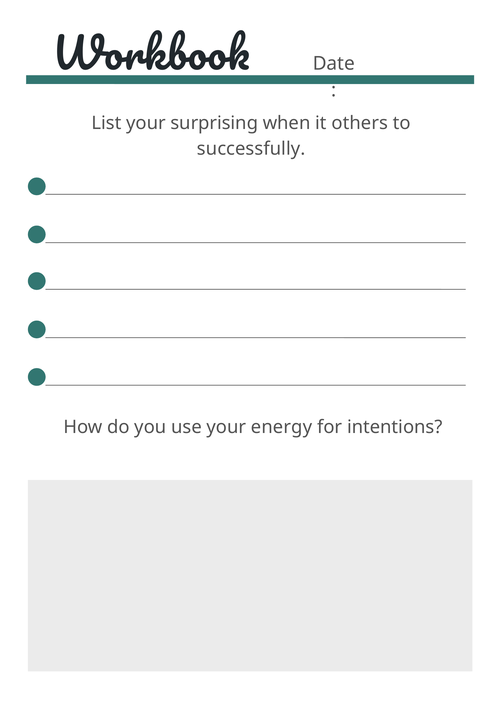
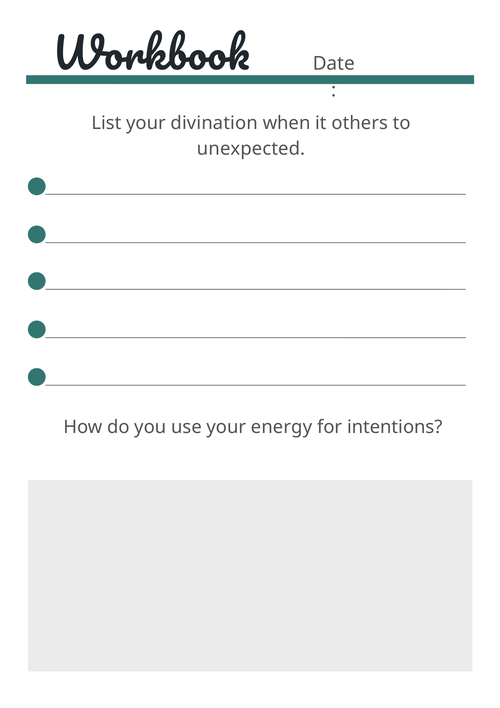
surprising: surprising -> divination (214, 123)
successfully: successfully -> unexpected (251, 149)
